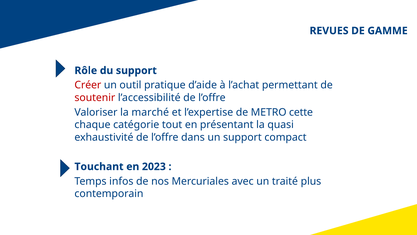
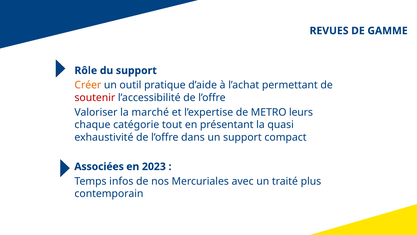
Créer colour: red -> orange (88, 85)
cette: cette -> leurs (301, 112)
Touchant: Touchant -> Associées (99, 166)
